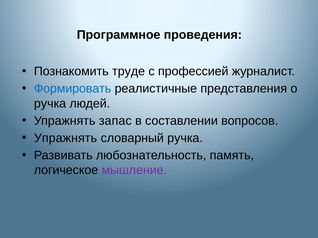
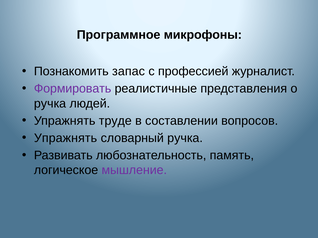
проведения: проведения -> микрофоны (203, 35)
труде: труде -> запас (128, 72)
Формировать colour: blue -> purple (73, 89)
запас: запас -> труде (115, 121)
